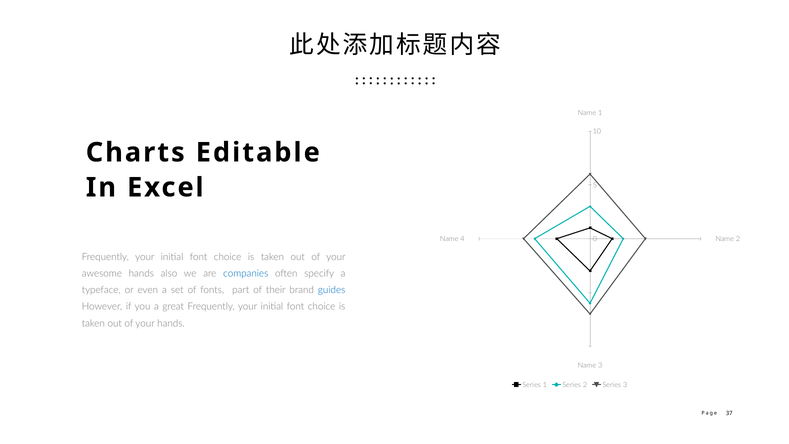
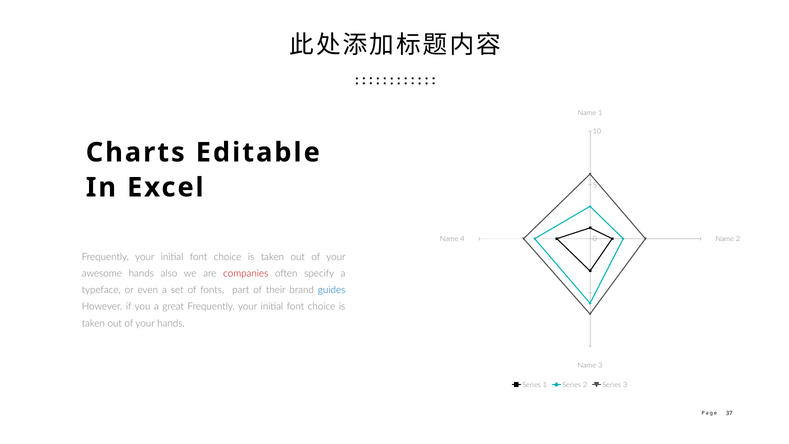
companies colour: blue -> red (246, 273)
